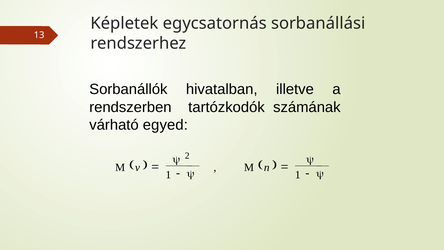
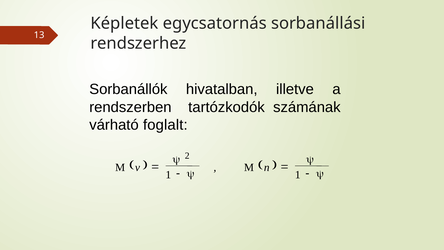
egyed: egyed -> foglalt (165, 125)
